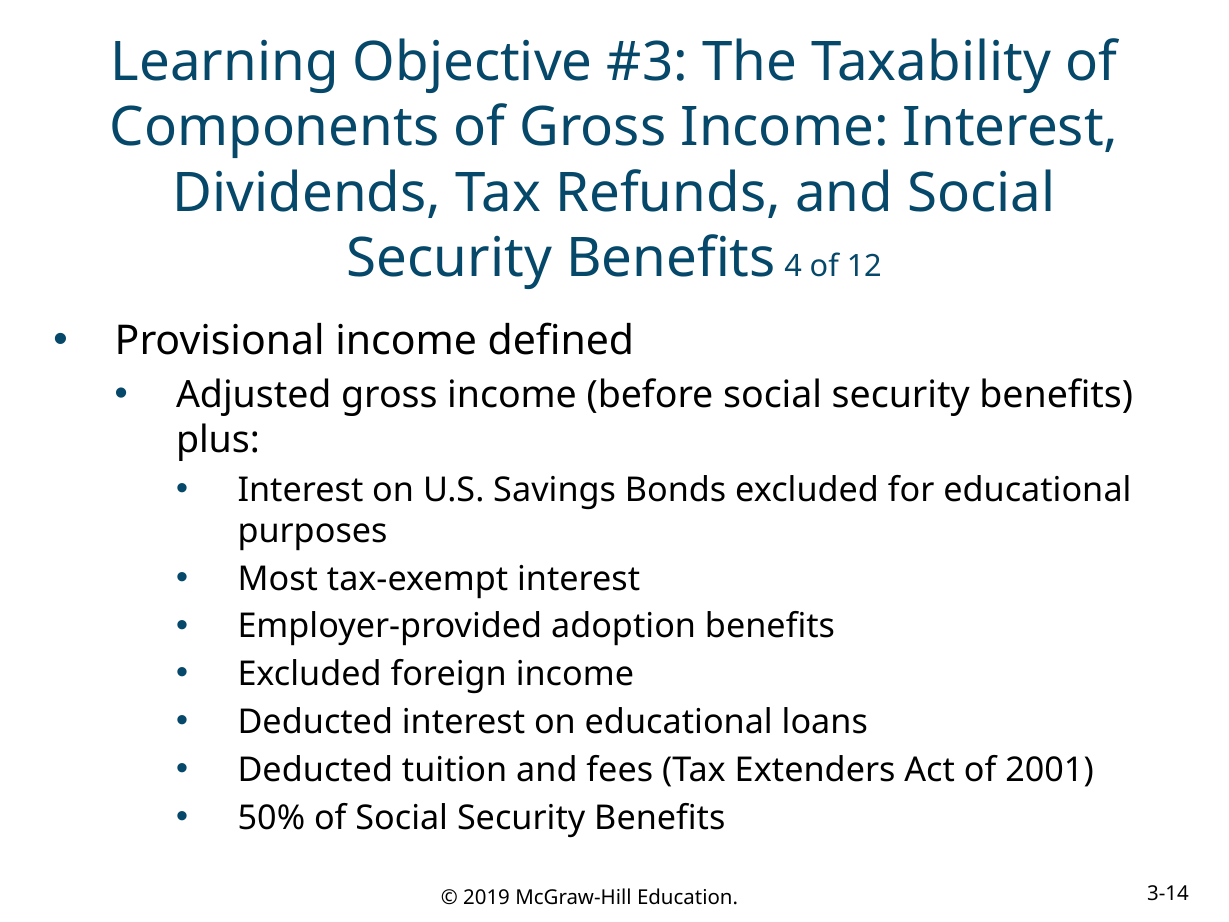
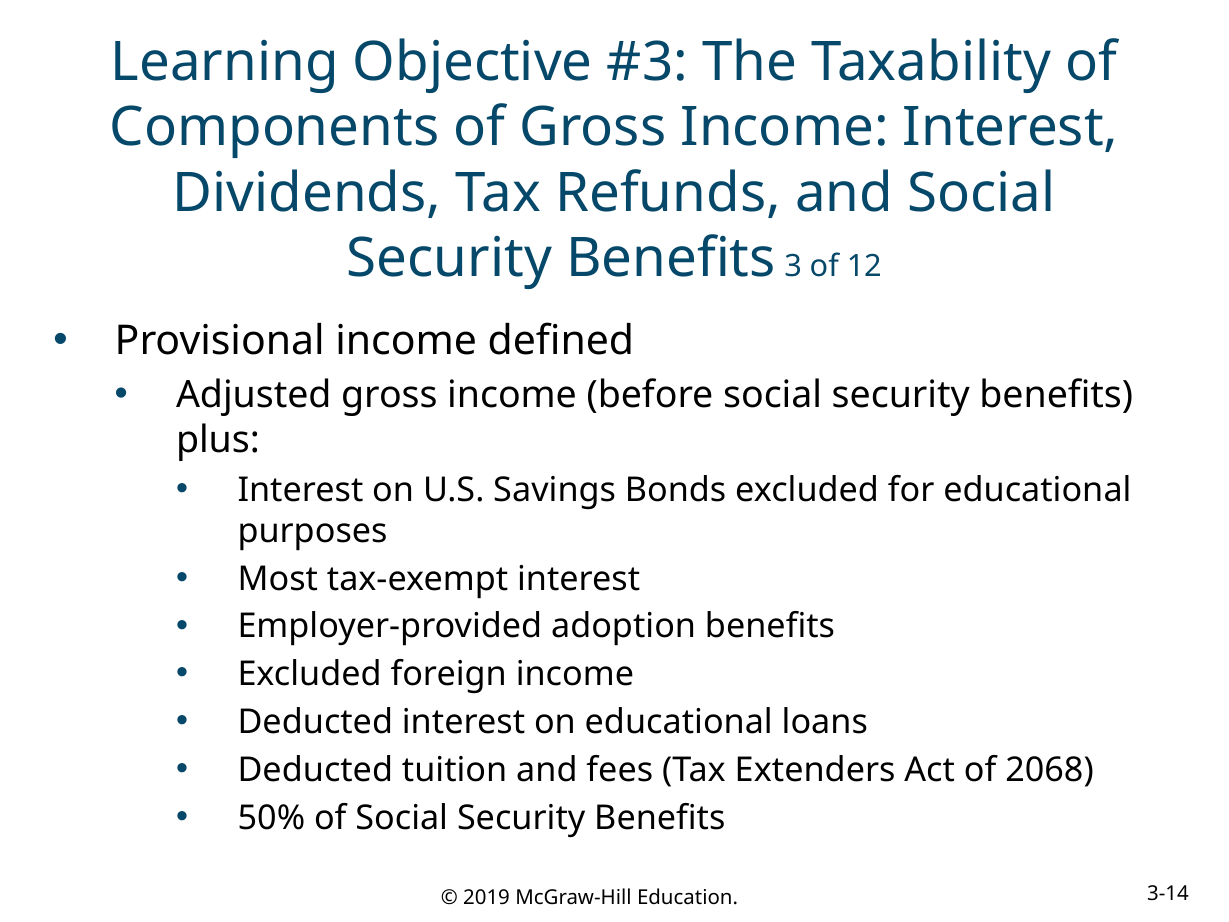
4: 4 -> 3 (793, 267)
2001: 2001 -> 2068 (1050, 770)
